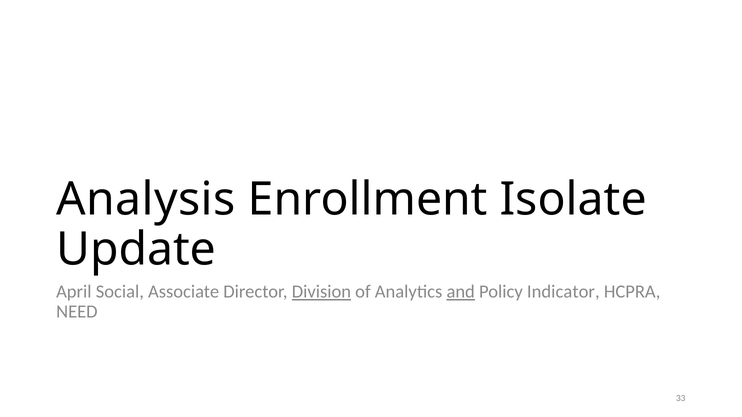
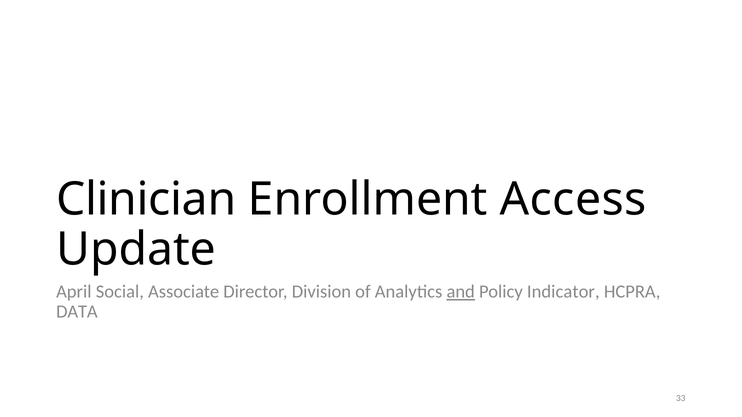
Analysis: Analysis -> Clinician (146, 199)
Isolate: Isolate -> Access (573, 199)
Division underline: present -> none (321, 292)
NEED: NEED -> DATA (77, 312)
